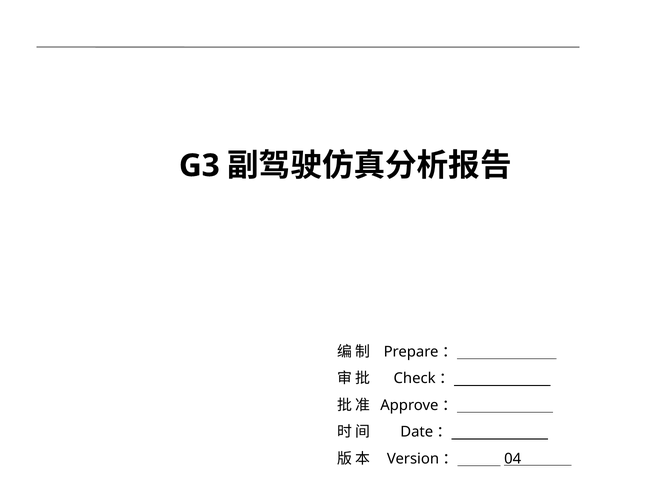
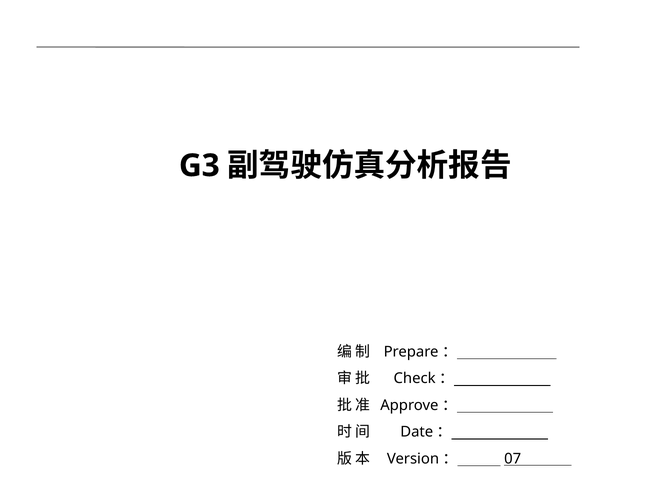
04: 04 -> 07 (513, 459)
